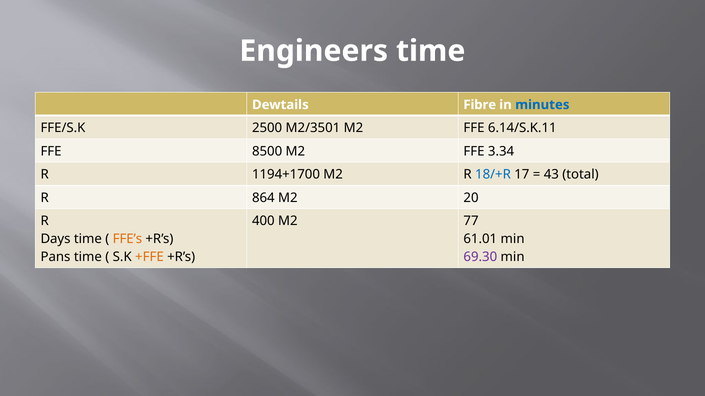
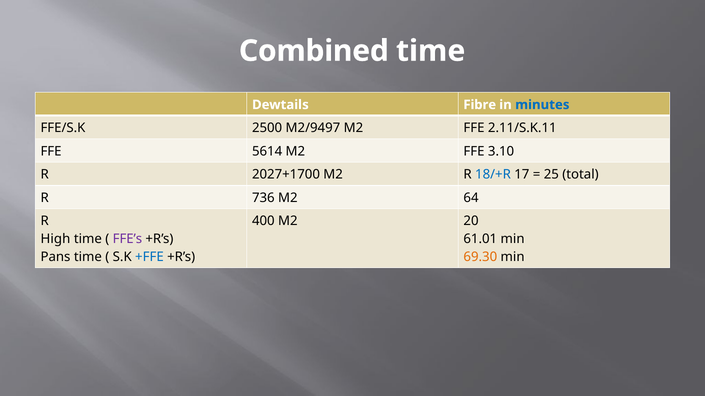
Engineers: Engineers -> Combined (314, 51)
M2/3501: M2/3501 -> M2/9497 (313, 128)
6.14/S.K.11: 6.14/S.K.11 -> 2.11/S.K.11 (522, 128)
8500: 8500 -> 5614 (267, 151)
3.34: 3.34 -> 3.10 (501, 151)
1194+1700: 1194+1700 -> 2027+1700 (286, 175)
43: 43 -> 25 (551, 175)
864: 864 -> 736 (263, 198)
20: 20 -> 64 (471, 198)
77: 77 -> 20 (471, 221)
Days: Days -> High (55, 239)
FFE’s colour: orange -> purple (127, 239)
+FFE colour: orange -> blue (149, 257)
69.30 colour: purple -> orange (480, 257)
